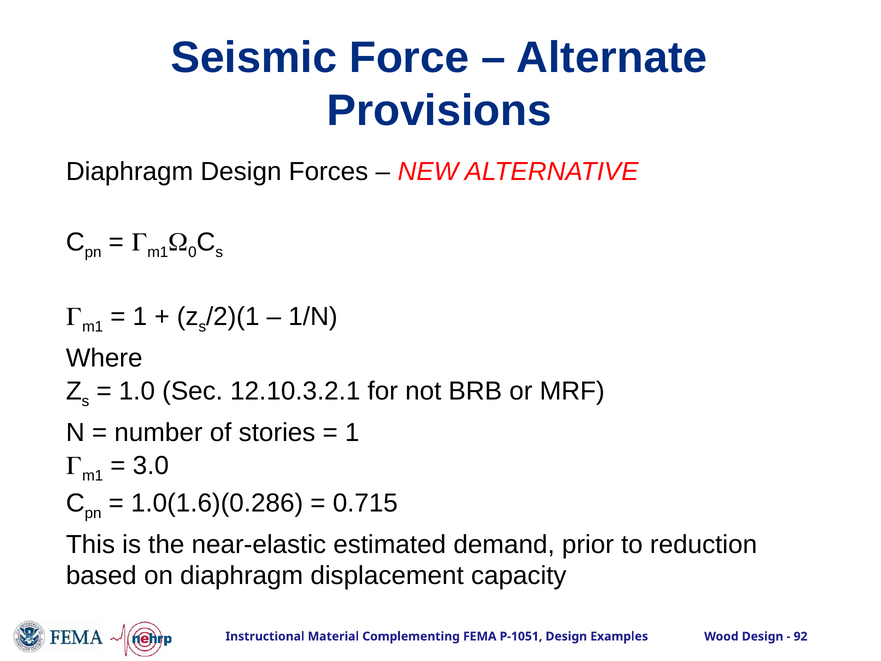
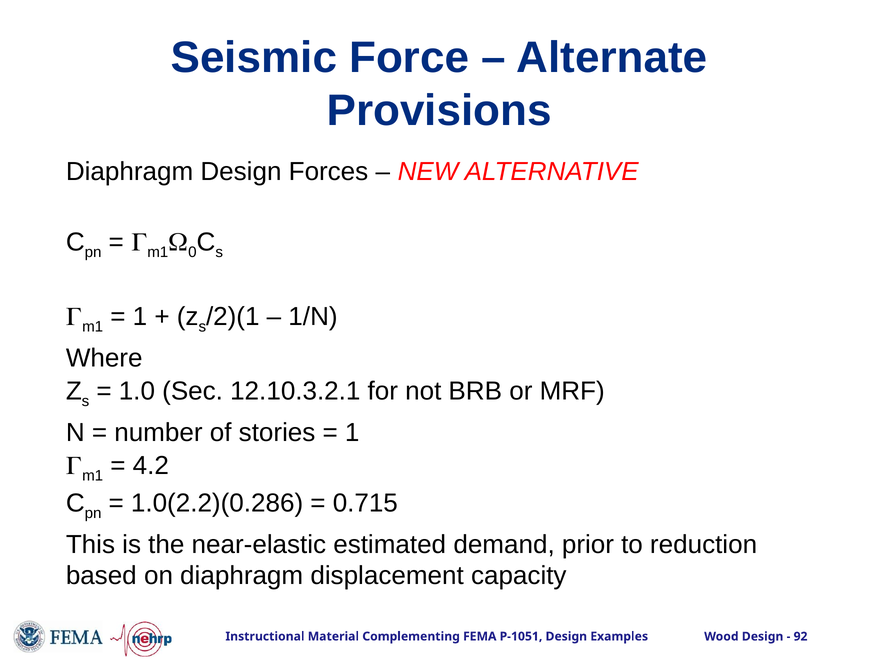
3.0: 3.0 -> 4.2 (151, 466)
1.0(1.6)(0.286: 1.0(1.6)(0.286 -> 1.0(2.2)(0.286 (217, 503)
